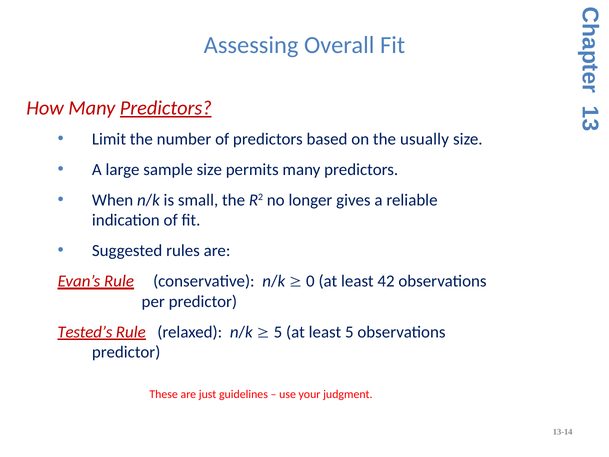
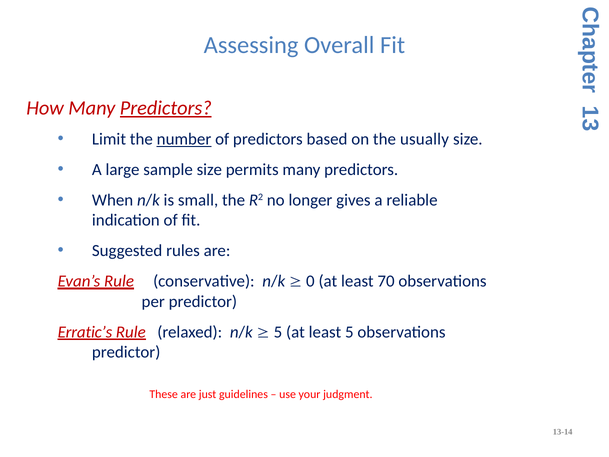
number underline: none -> present (184, 139)
42: 42 -> 70 (386, 281)
Tested’s: Tested’s -> Erratic’s (85, 332)
